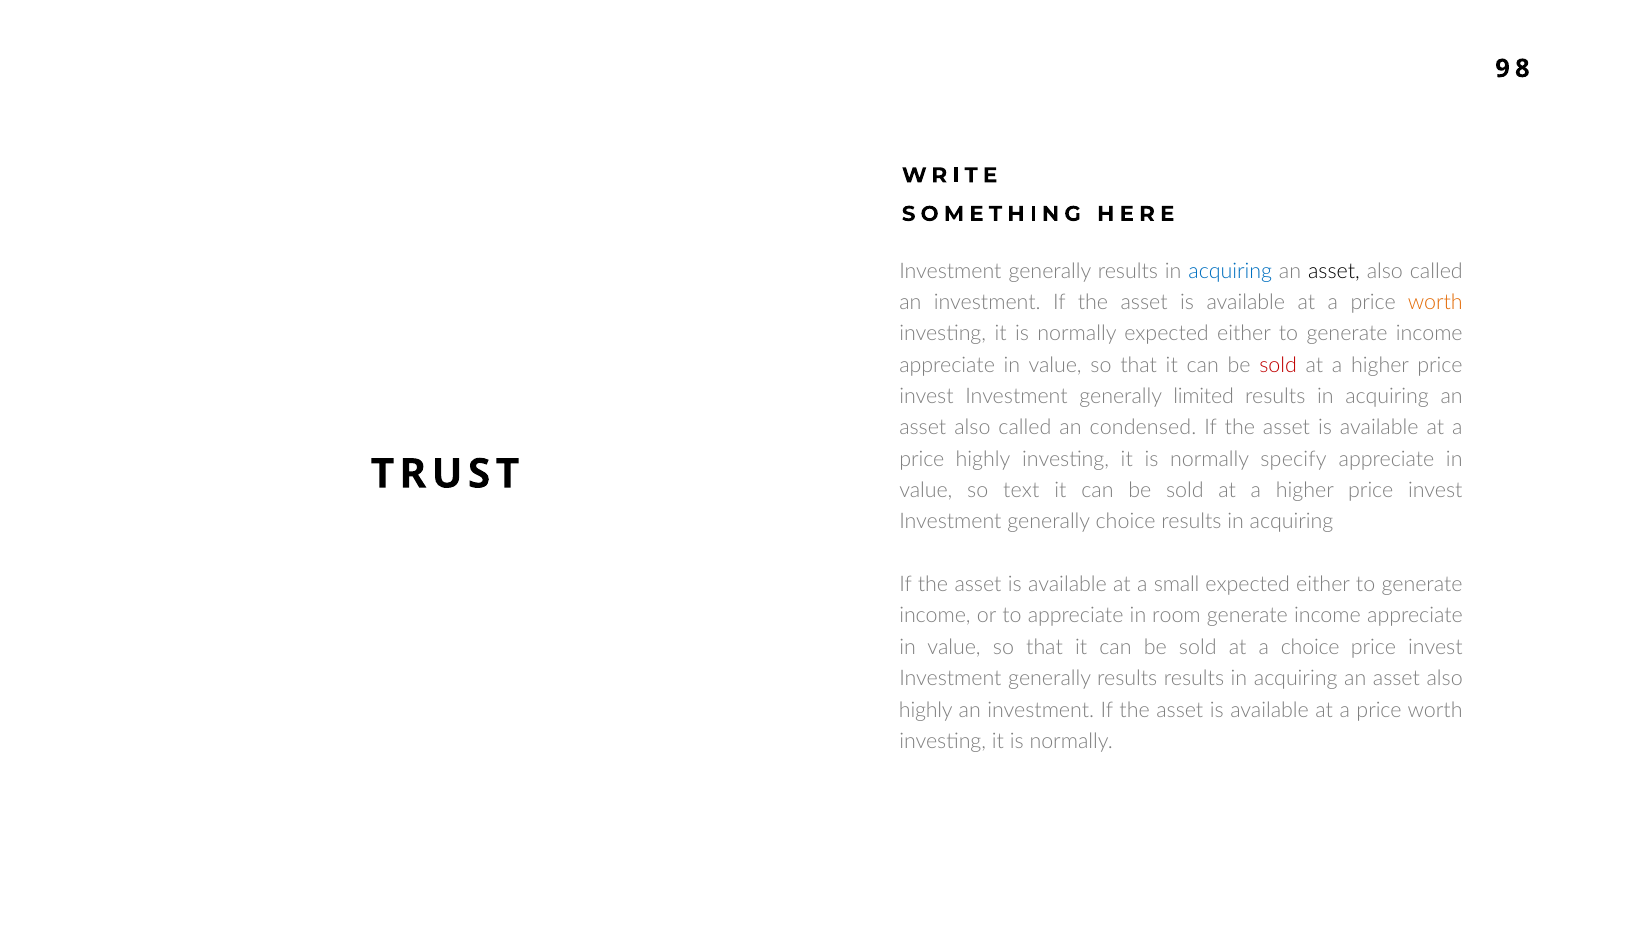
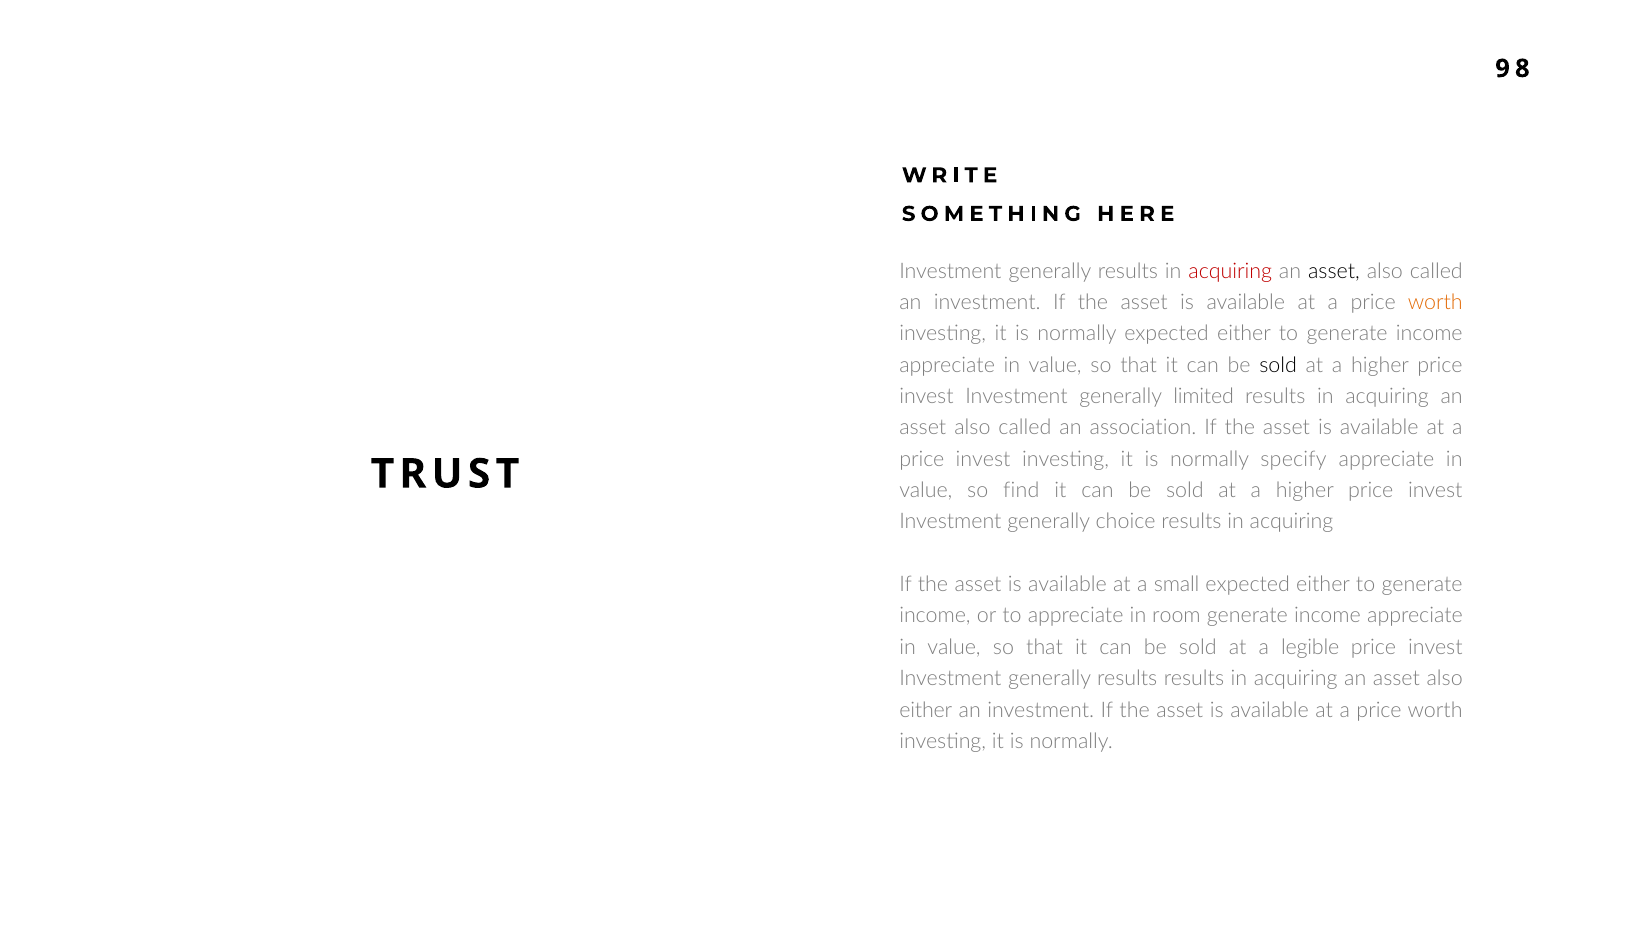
acquiring colour: blue -> red (1230, 271)
sold colour: red -> black (1278, 365)
condensed: condensed -> association (1143, 428)
highly: highly -> invest (983, 459)
text: text -> find (1021, 490)
a choice: choice -> legible (1310, 647)
highly: highly -> either (926, 710)
